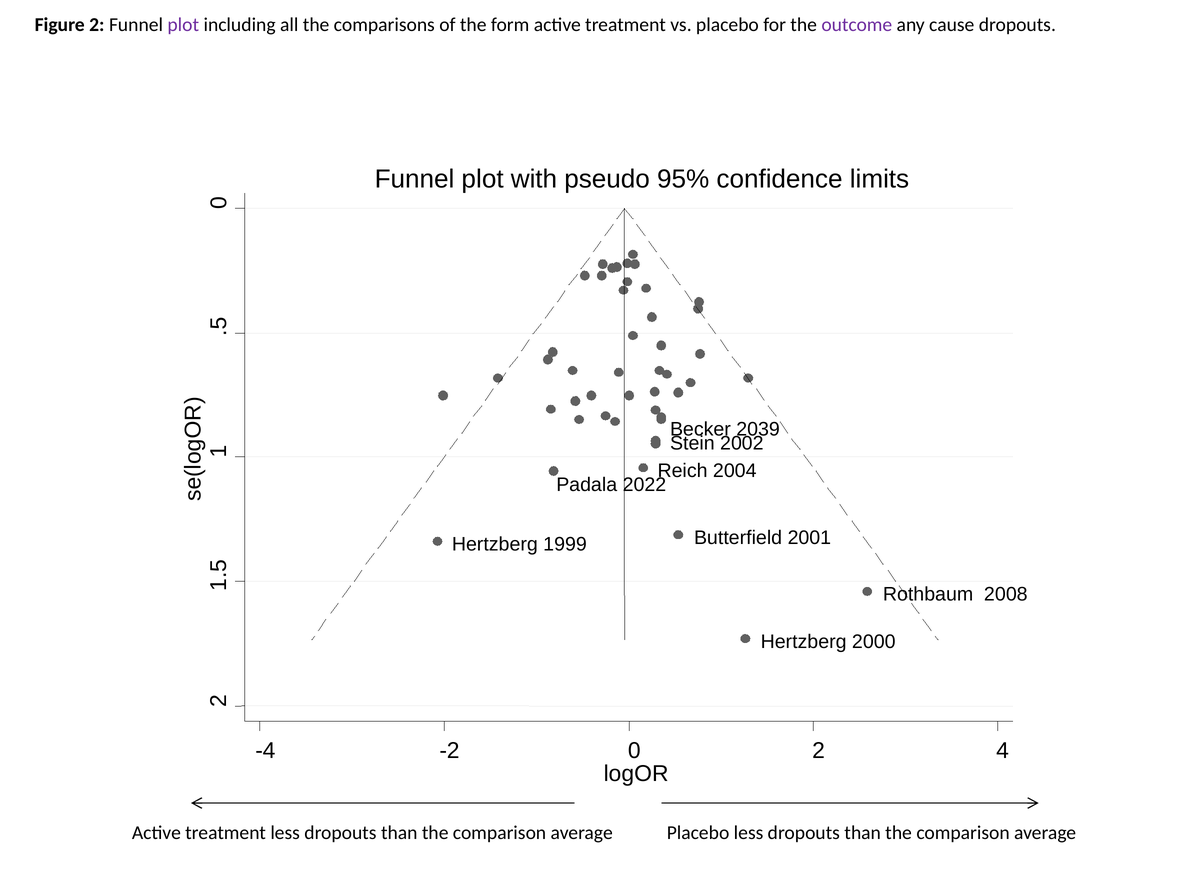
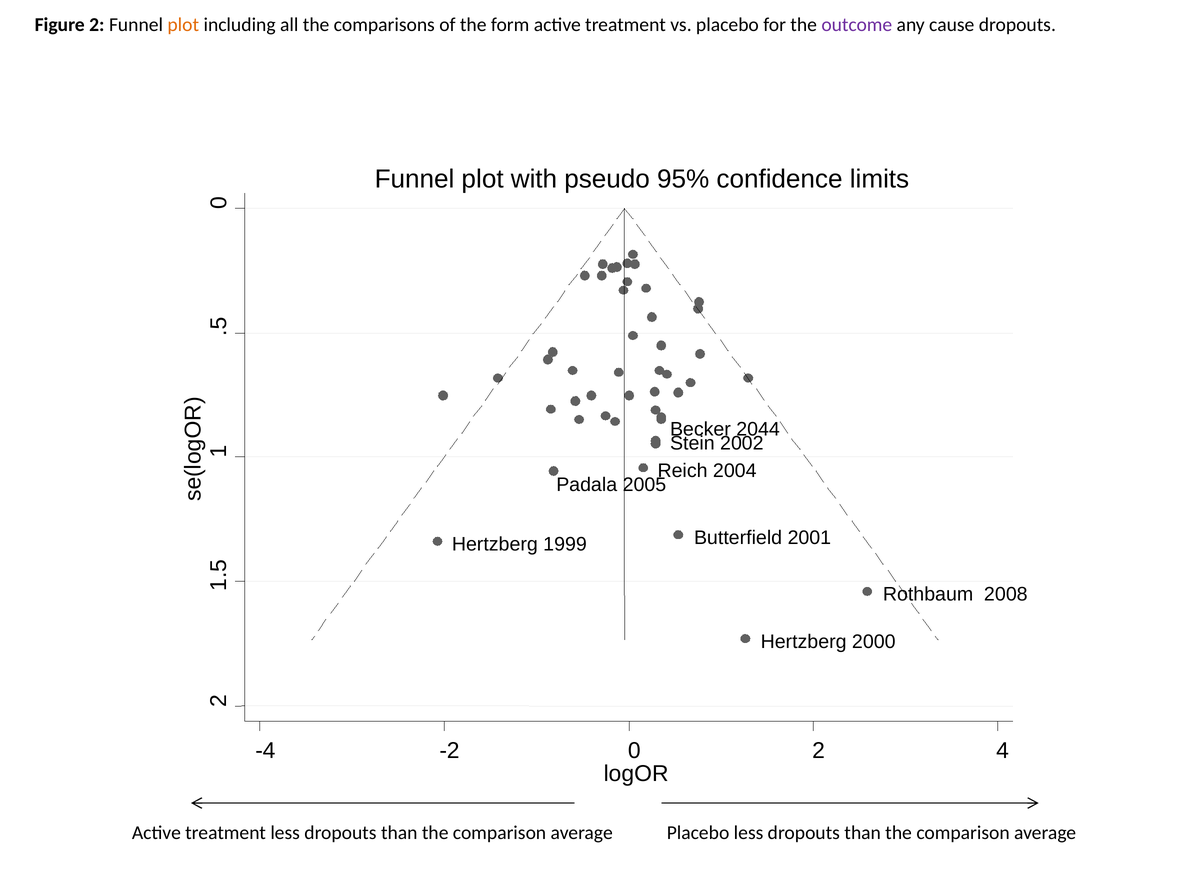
plot colour: purple -> orange (183, 25)
2039: 2039 -> 2044 (758, 429)
2022: 2022 -> 2005 (644, 485)
